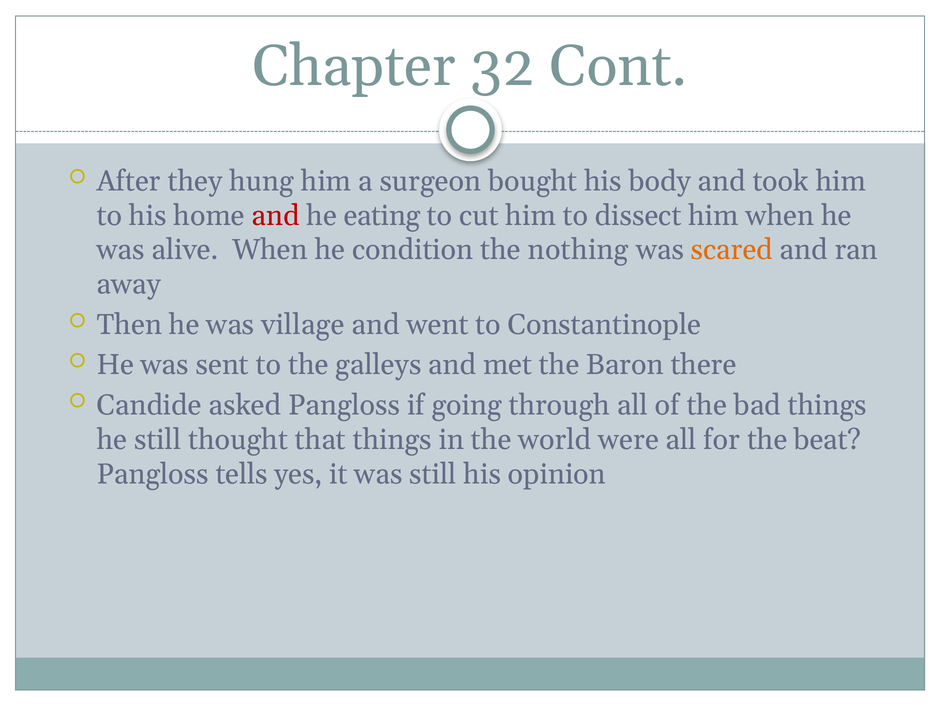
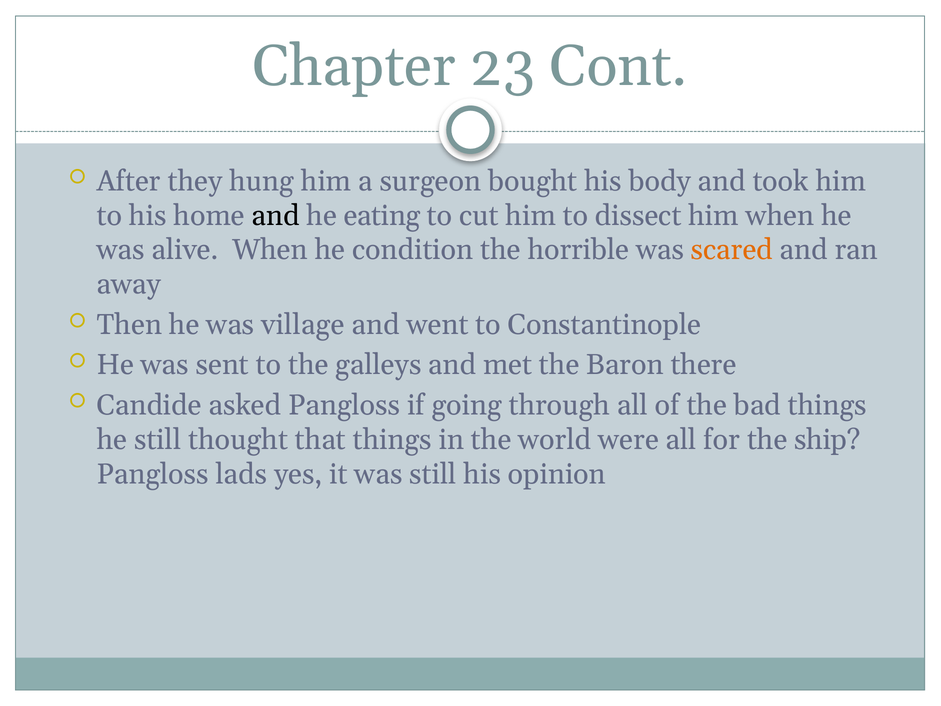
32: 32 -> 23 (503, 66)
and colour: red -> black (276, 215)
nothing: nothing -> horrible (578, 250)
beat: beat -> ship (827, 439)
tells: tells -> lads (241, 474)
